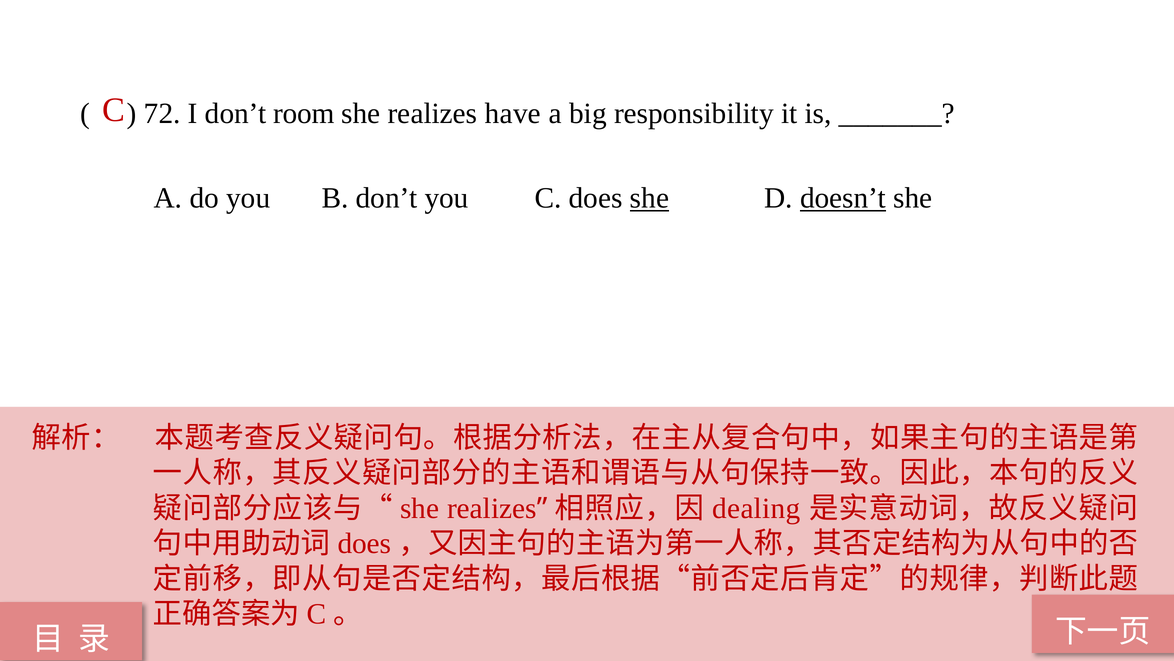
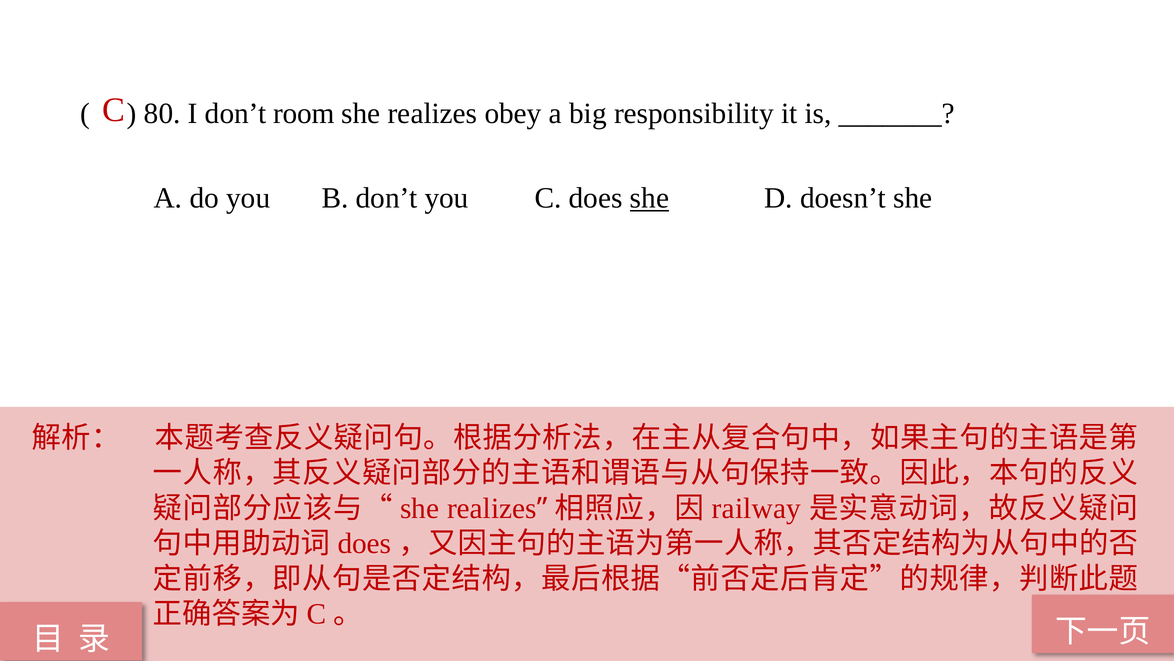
72: 72 -> 80 (162, 113)
have: have -> obey (513, 113)
doesn’t underline: present -> none (843, 198)
dealing: dealing -> railway (756, 508)
